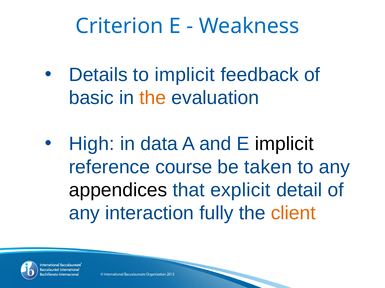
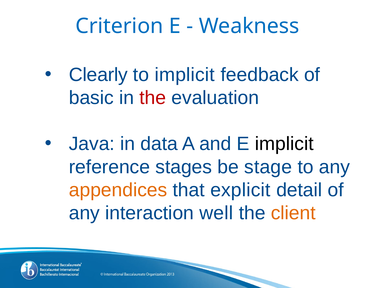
Details: Details -> Clearly (98, 75)
the colour: orange -> red (153, 98)
High: High -> Java (92, 144)
course: course -> stages (184, 167)
taken: taken -> stage (268, 167)
appendices colour: black -> orange (118, 190)
fully: fully -> well (216, 214)
